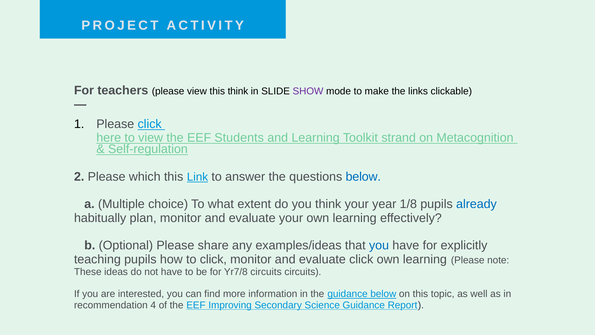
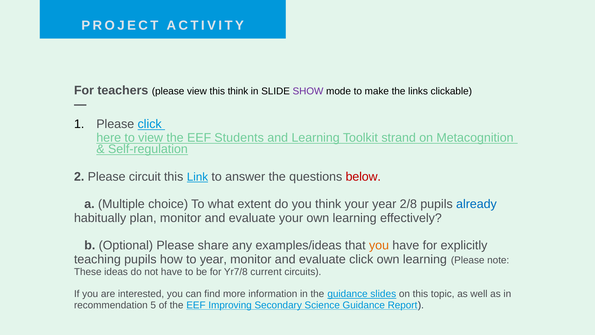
which: which -> circuit (145, 176)
below colour: blue -> red (363, 176)
1/8: 1/8 -> 2/8 (408, 204)
you colour: blue -> orange (379, 245)
to click: click -> year (213, 259)
Yr7/8 circuits: circuits -> current (266, 272)
guidance below: below -> slides (383, 294)
4: 4 -> 5 (153, 305)
